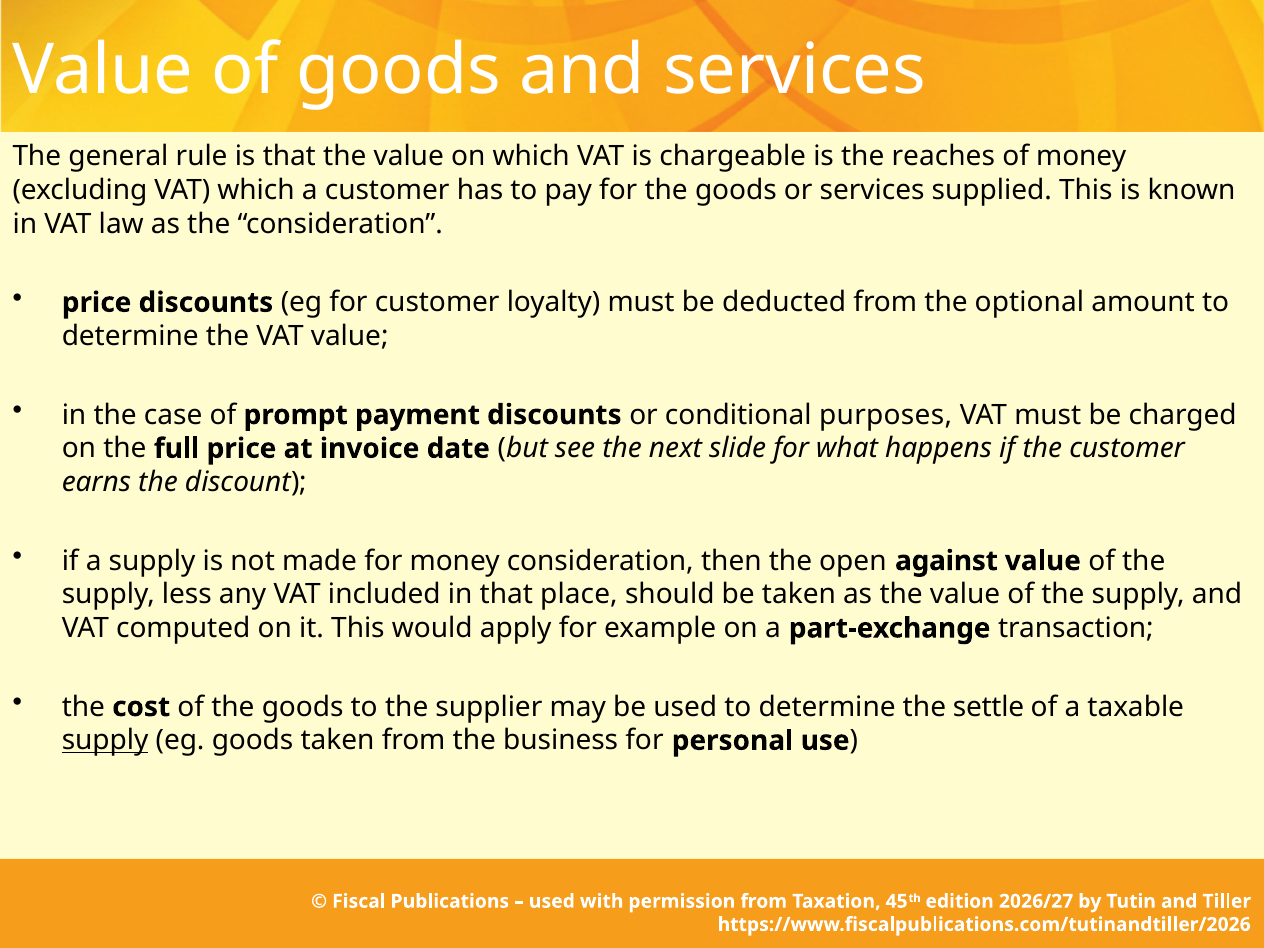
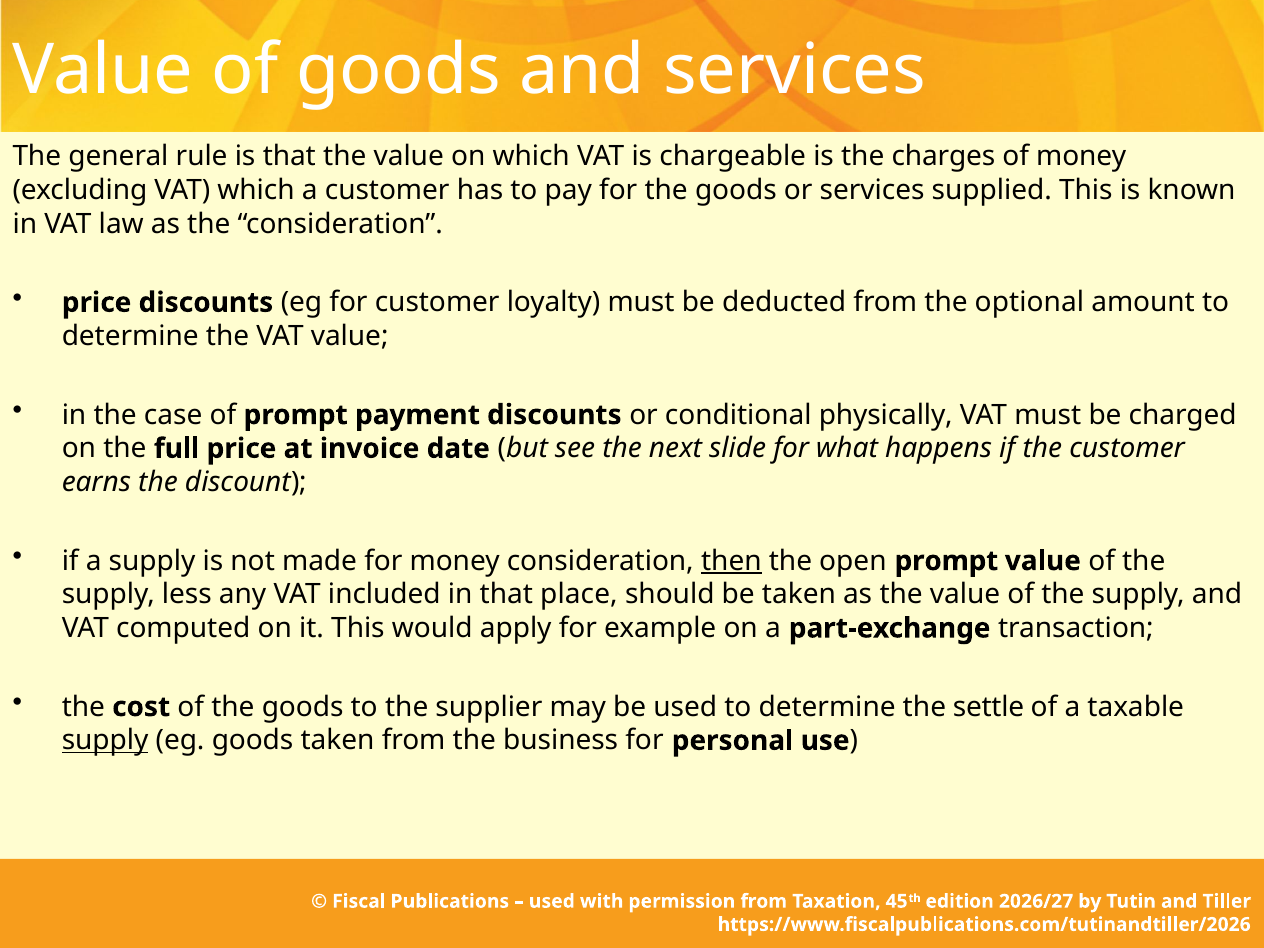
reaches: reaches -> charges (943, 157)
purposes: purposes -> physically (886, 415)
then underline: none -> present (731, 561)
open against: against -> prompt (946, 561)
